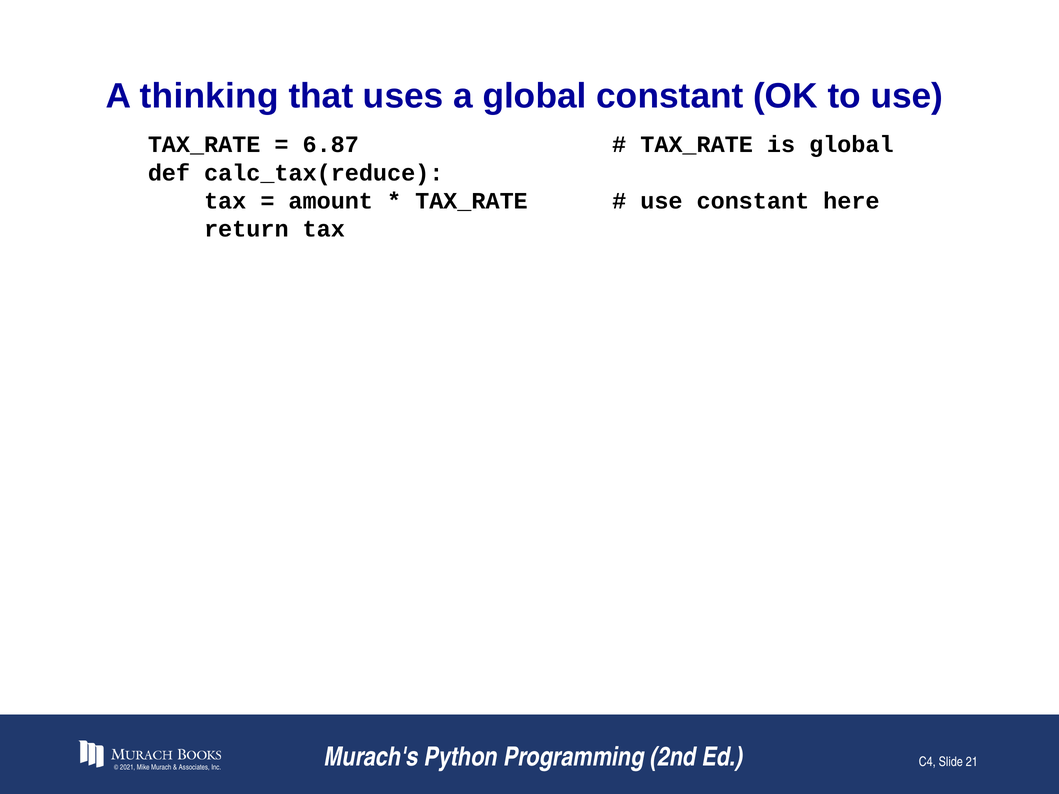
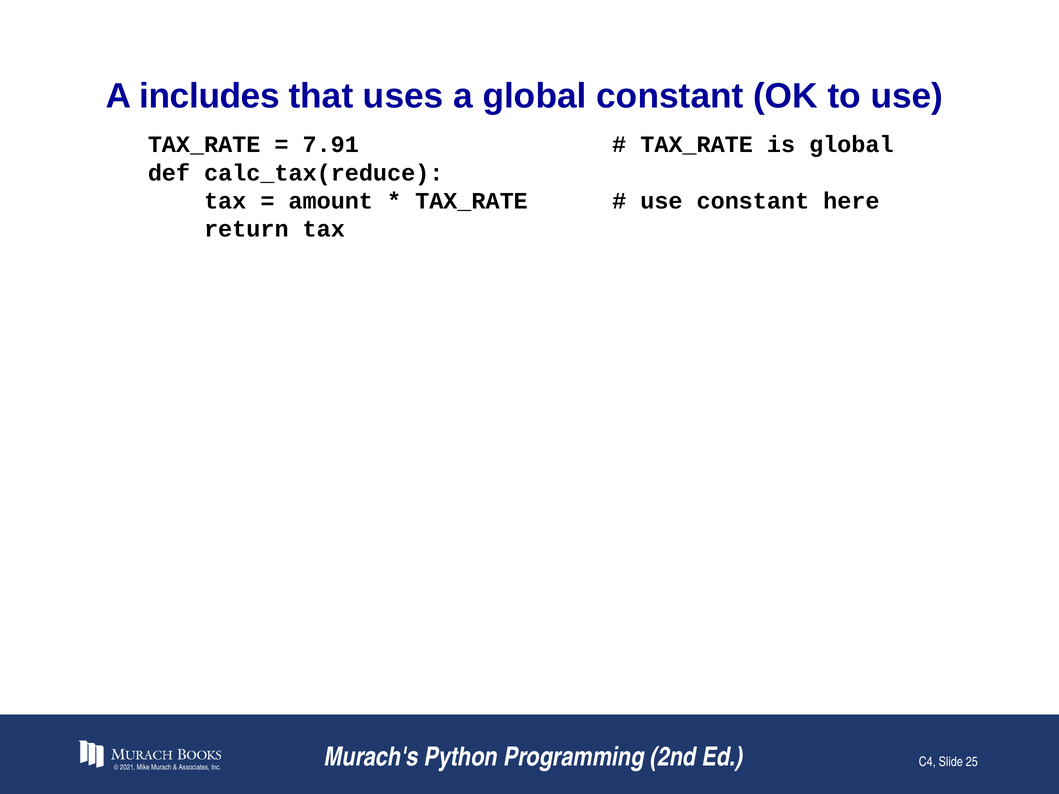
thinking: thinking -> includes (210, 96)
6.87: 6.87 -> 7.91 (331, 145)
21: 21 -> 25 (972, 762)
